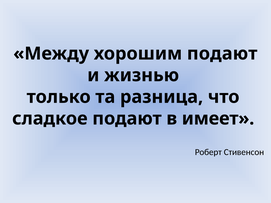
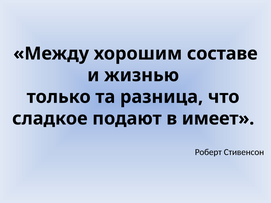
хорошим подают: подают -> составе (222, 54)
